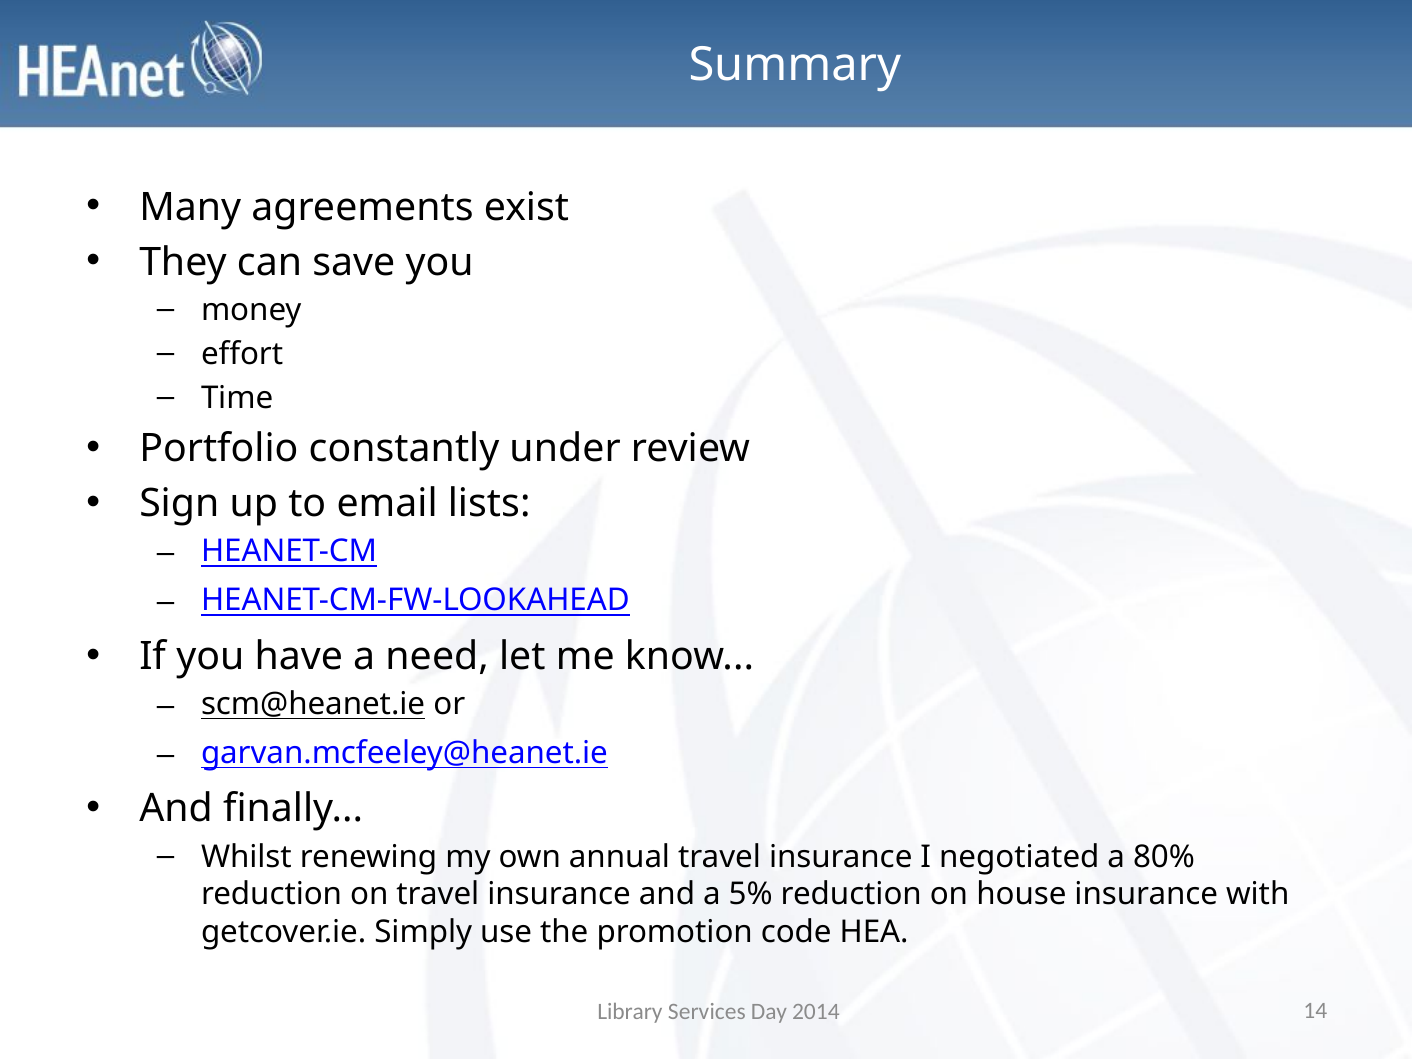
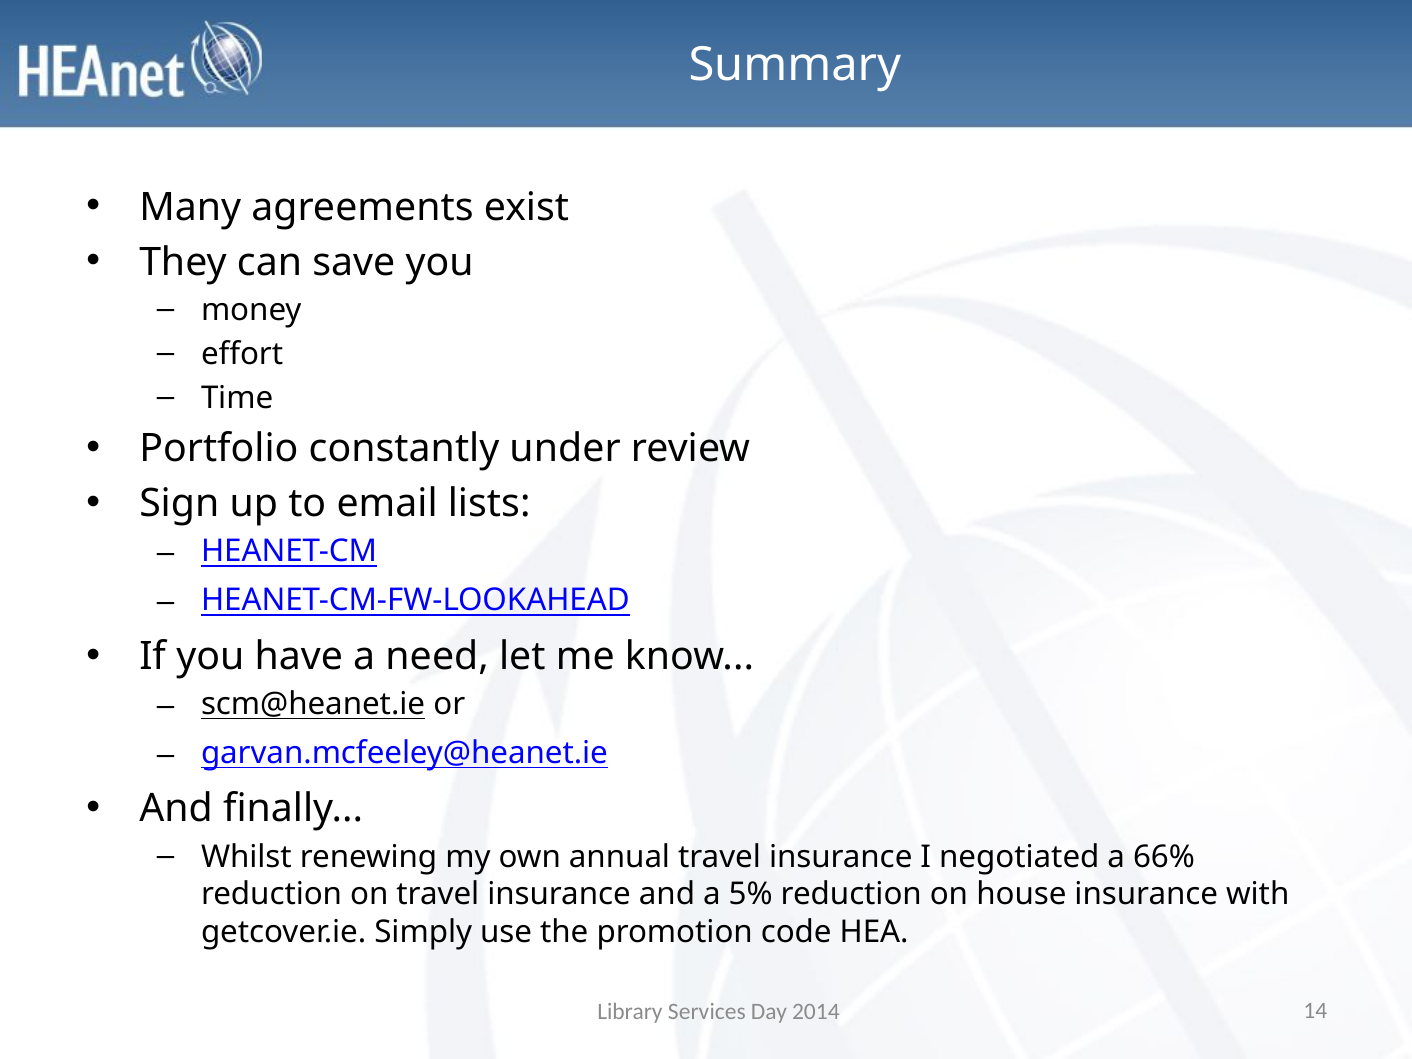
80%: 80% -> 66% (1164, 857)
